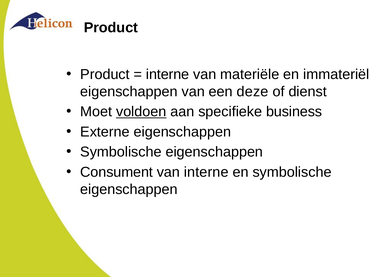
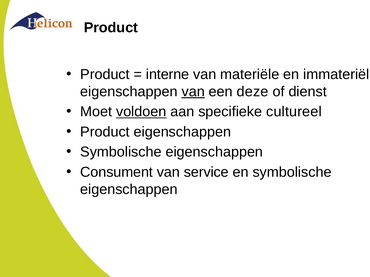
van underline: none -> present (193, 92)
business: business -> cultureel (294, 112)
Externe: Externe -> Product (105, 132)
van interne: interne -> service (206, 172)
